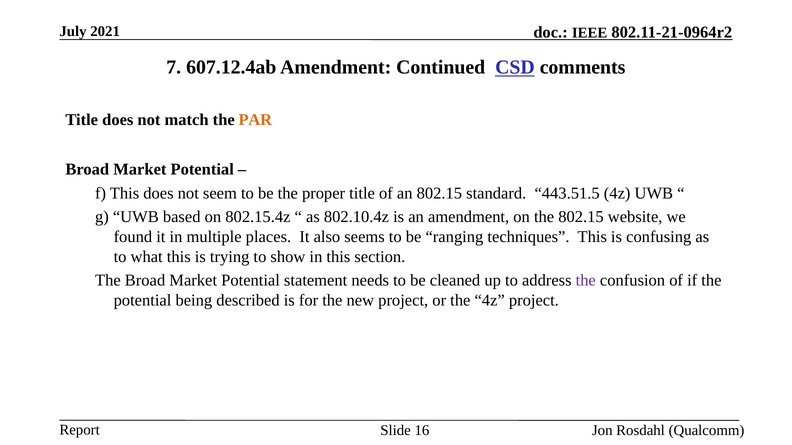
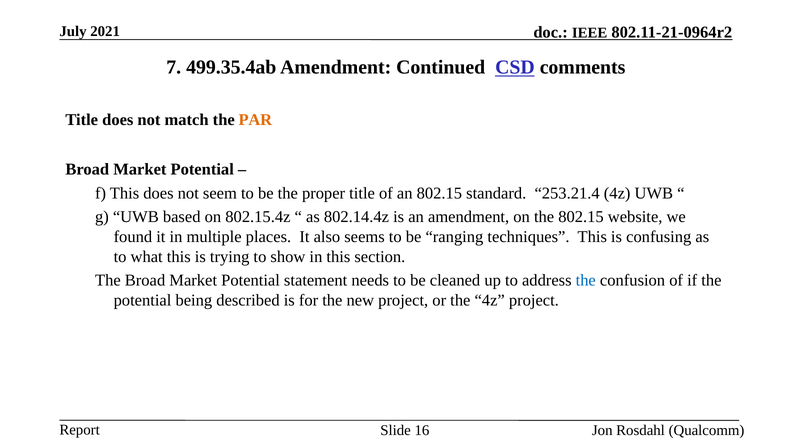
607.12.4ab: 607.12.4ab -> 499.35.4ab (231, 67)
443.51.5: 443.51.5 -> 253.21.4 (567, 193)
802.10.4z: 802.10.4z -> 802.14.4z (356, 217)
the colour: purple -> blue (586, 281)
